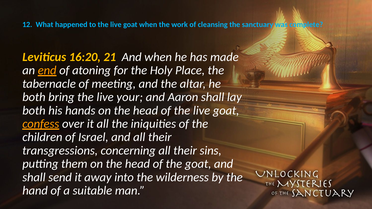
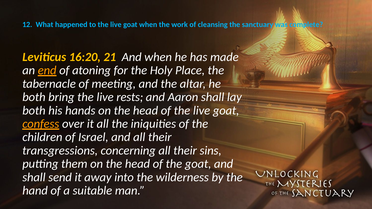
your: your -> rests (130, 97)
